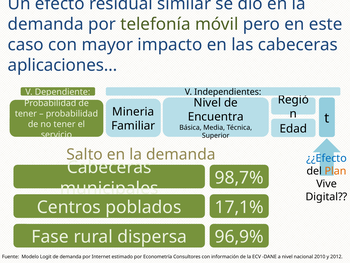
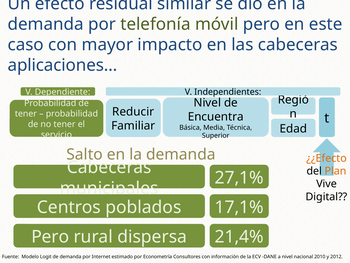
Mineria: Mineria -> Reducir (133, 111)
¿¿Efecto colour: blue -> orange (327, 158)
98,7%: 98,7% -> 27,1% (239, 177)
Fase: Fase -> Pero (50, 236)
96,9%: 96,9% -> 21,4% (239, 236)
